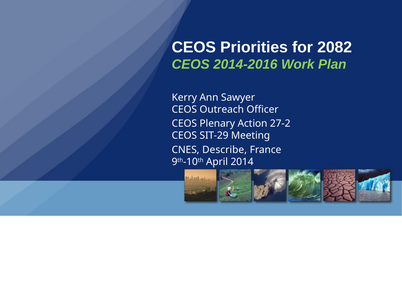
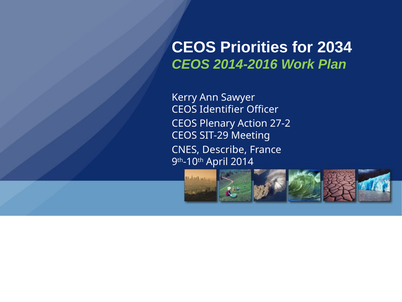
2082: 2082 -> 2034 (335, 47)
Outreach: Outreach -> Identifier (222, 109)
